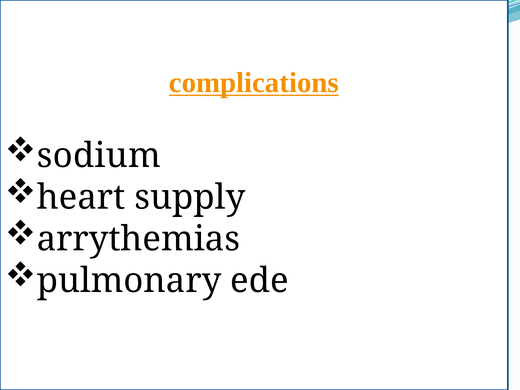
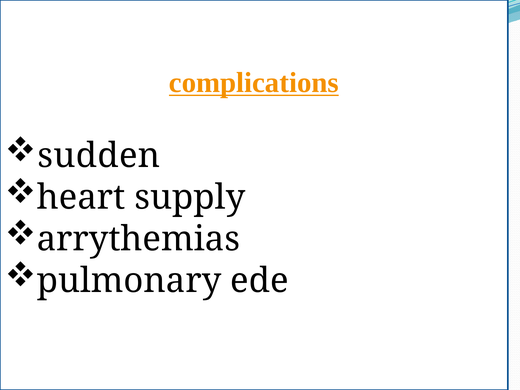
sodium: sodium -> sudden (99, 156)
